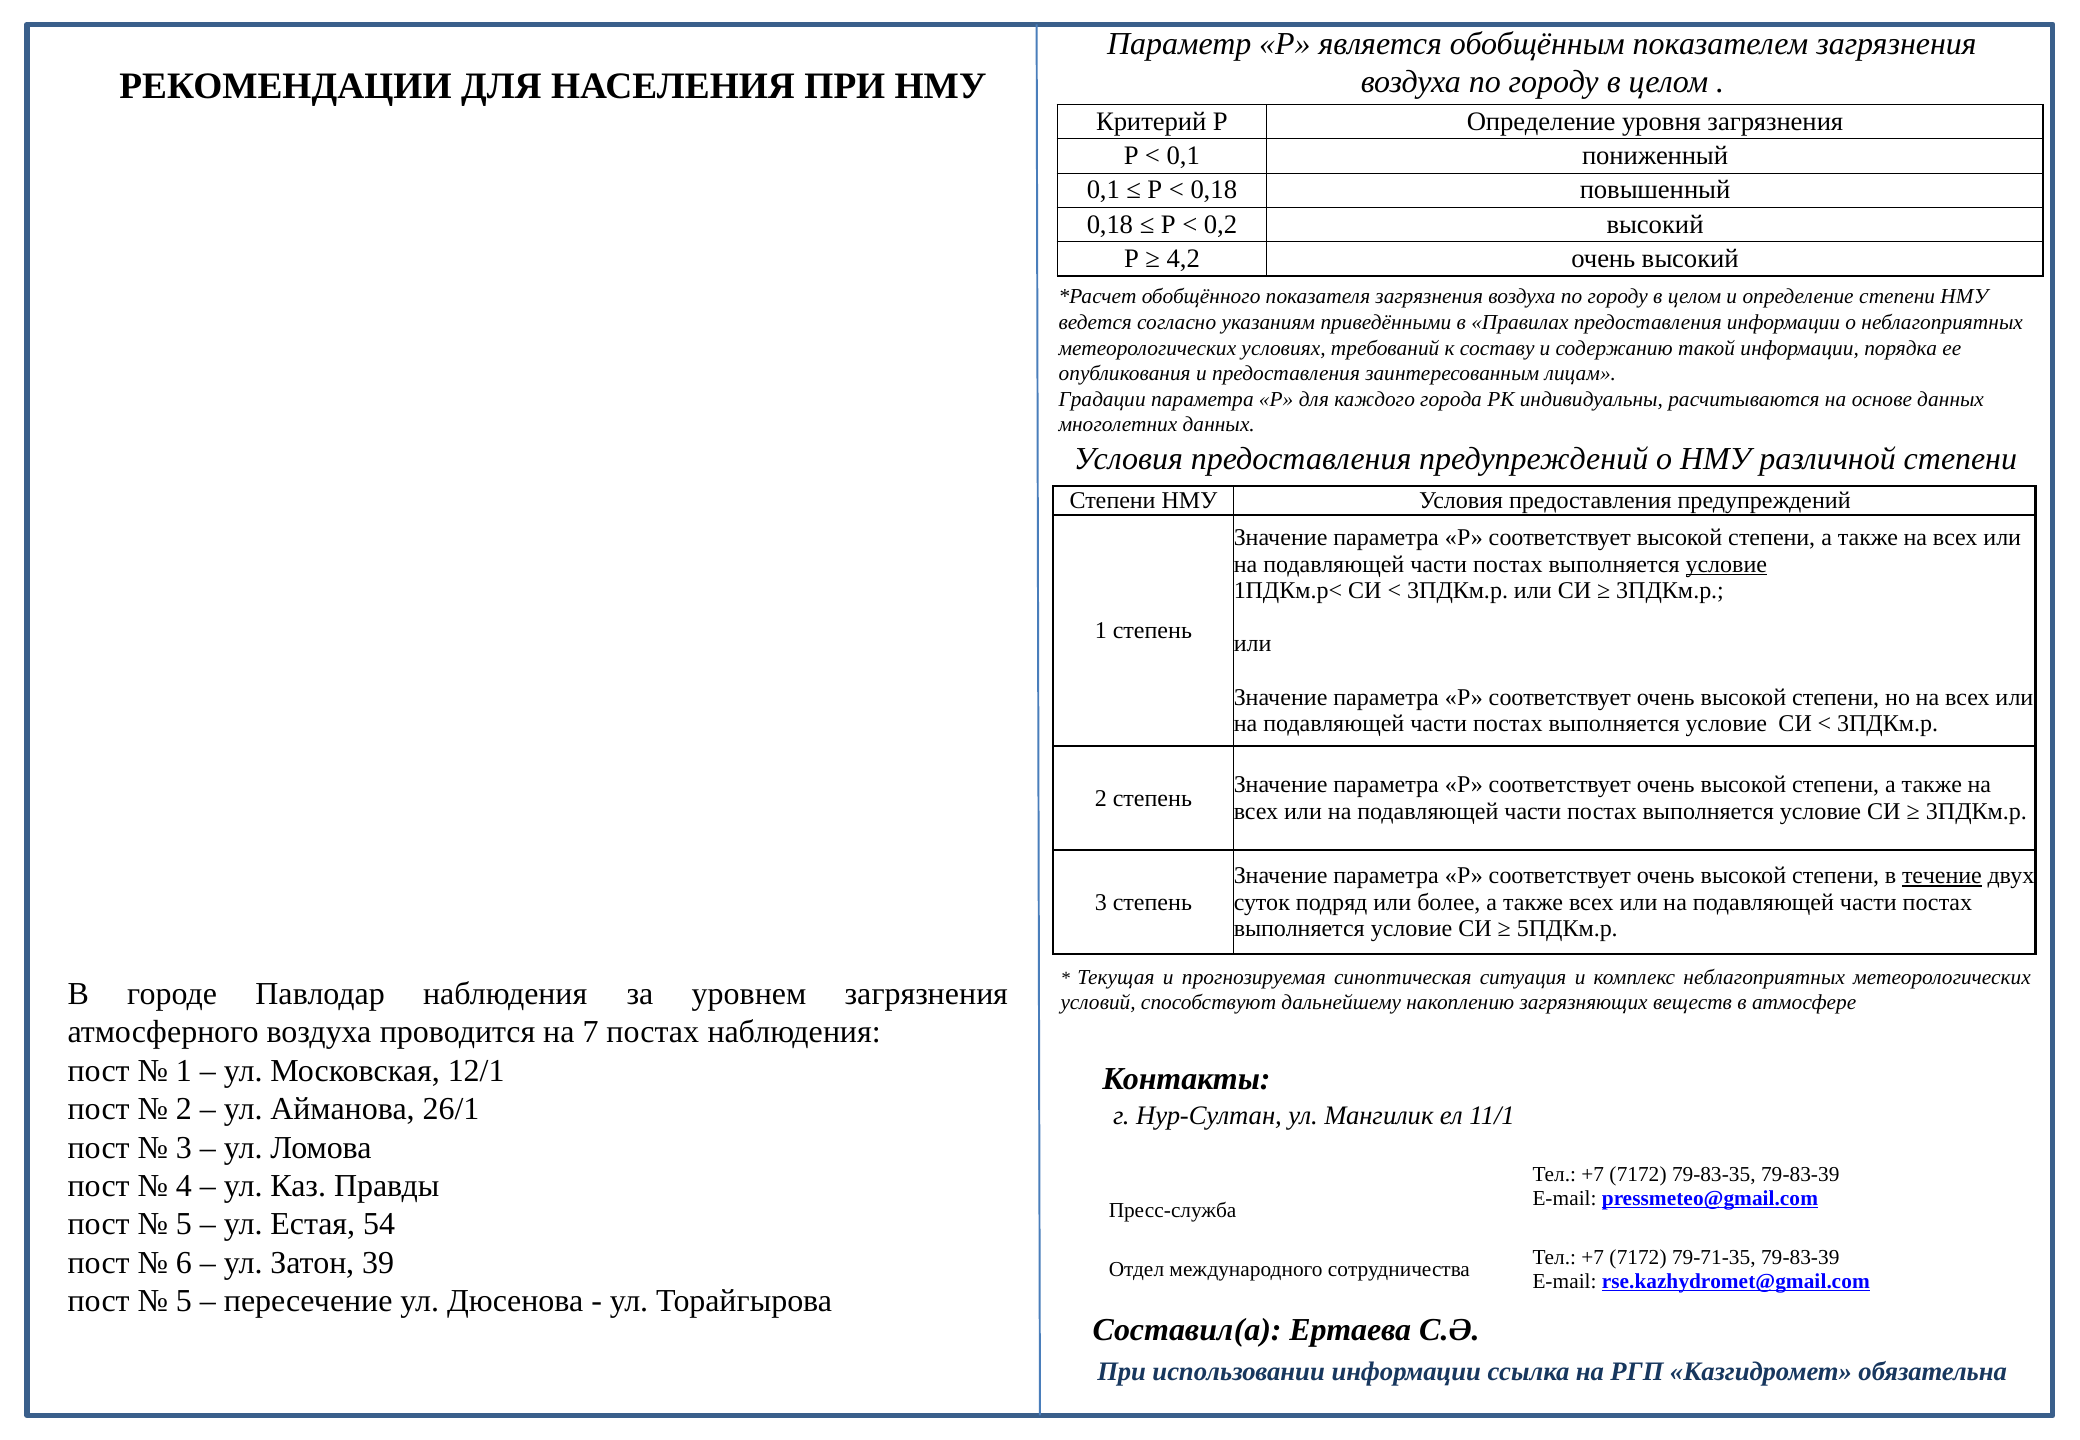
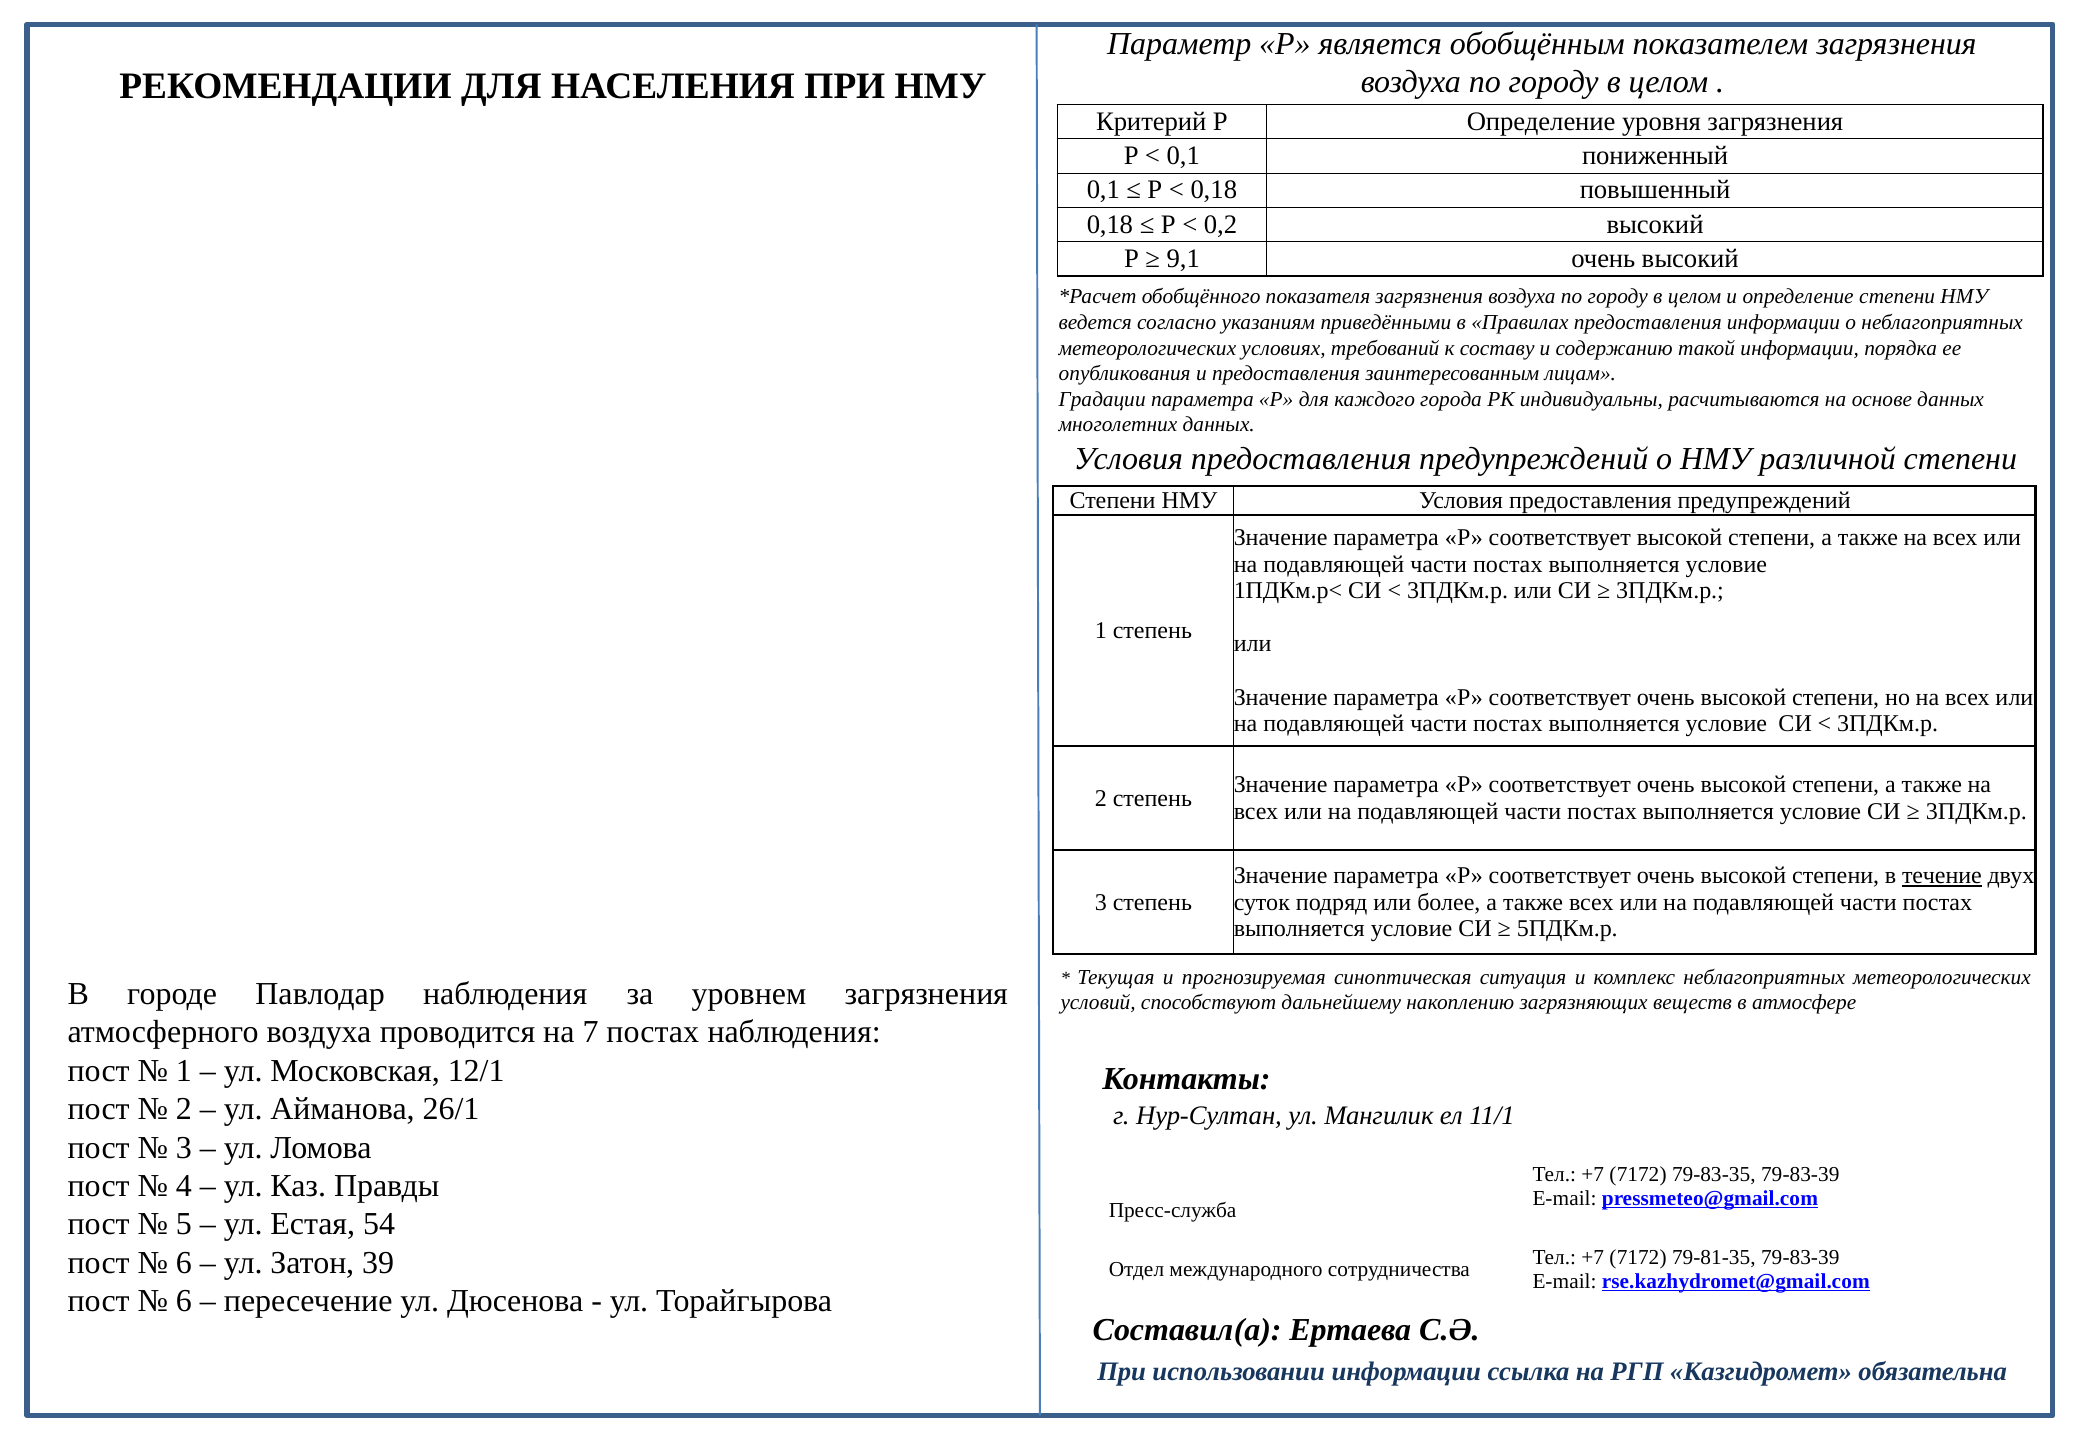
4,2: 4,2 -> 9,1 (1183, 259)
условие underline: present -> none (1726, 564)
79-71-35: 79-71-35 -> 79-81-35 (1714, 1258)
5: 5 -> 6 (184, 1301)
